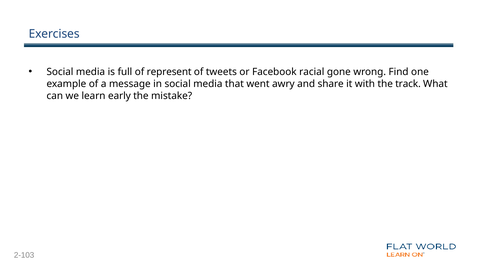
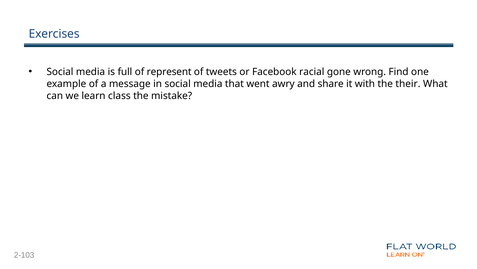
track: track -> their (408, 84)
early: early -> class (119, 96)
